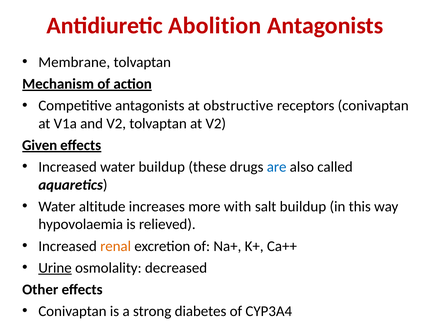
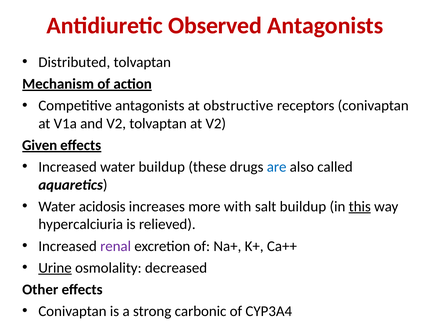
Abolition: Abolition -> Observed (215, 26)
Membrane: Membrane -> Distributed (74, 62)
altitude: altitude -> acidosis (102, 207)
this underline: none -> present (360, 207)
hypovolaemia: hypovolaemia -> hypercalciuria (81, 225)
renal colour: orange -> purple (116, 246)
diabetes: diabetes -> carbonic (201, 312)
